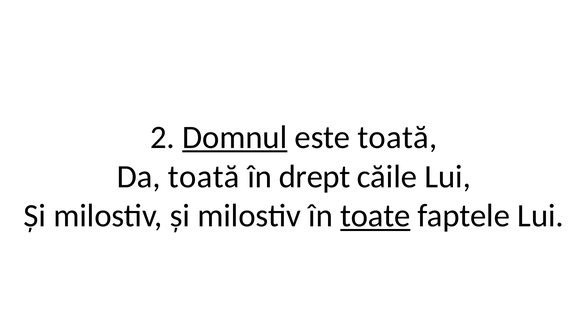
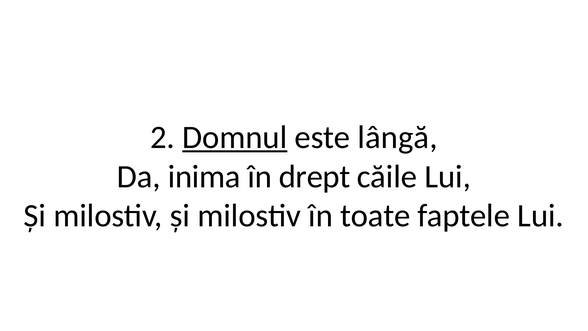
este toată: toată -> lângă (397, 137)
Da toată: toată -> inima (204, 176)
toate underline: present -> none (375, 216)
